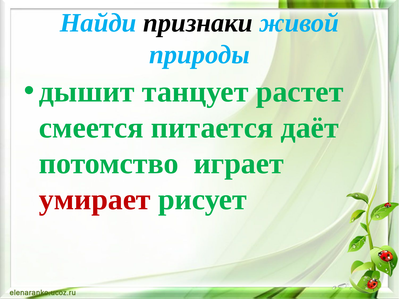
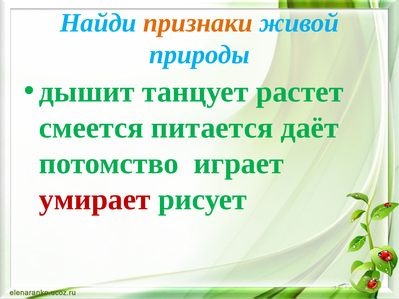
признаки colour: black -> orange (198, 23)
